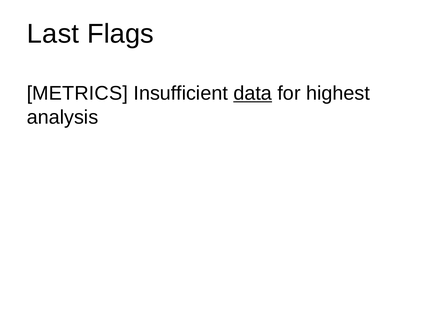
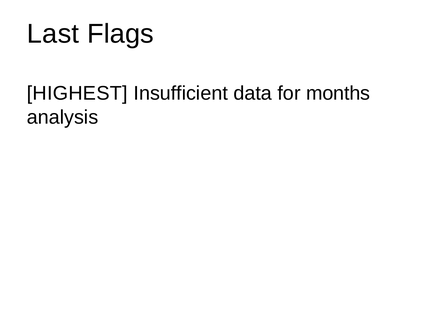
METRICS: METRICS -> HIGHEST (77, 94)
data underline: present -> none (253, 94)
highest: highest -> months (338, 94)
